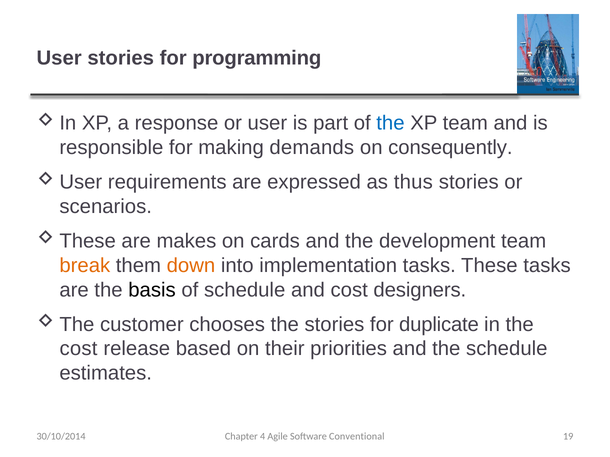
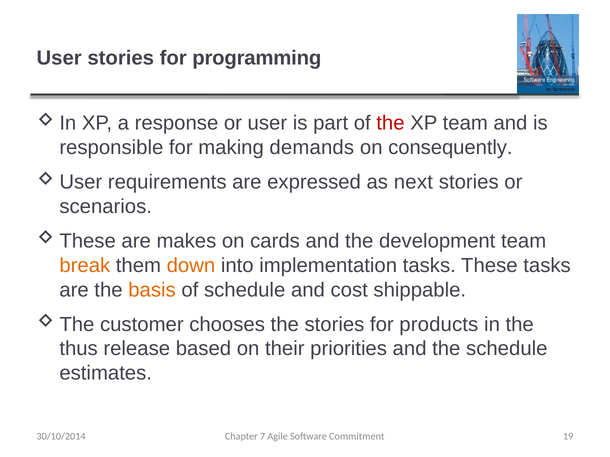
the colour: blue -> red (390, 123)
thus: thus -> next (413, 182)
basis colour: black -> orange (152, 290)
designers: designers -> shippable (420, 290)
duplicate: duplicate -> products (439, 325)
cost: cost -> thus (79, 349)
4: 4 -> 7 (263, 437)
Conventional: Conventional -> Commitment (357, 437)
